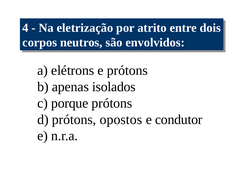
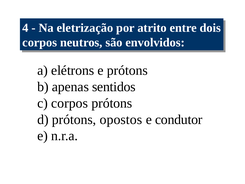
isolados: isolados -> sentidos (114, 87)
c porque: porque -> corpos (70, 103)
